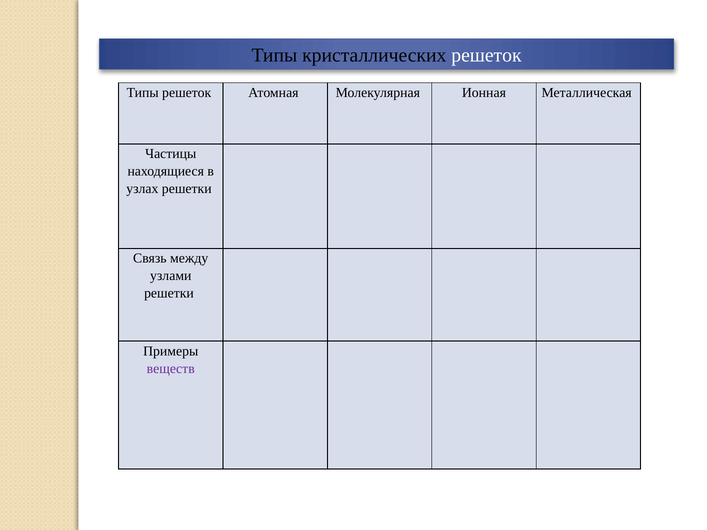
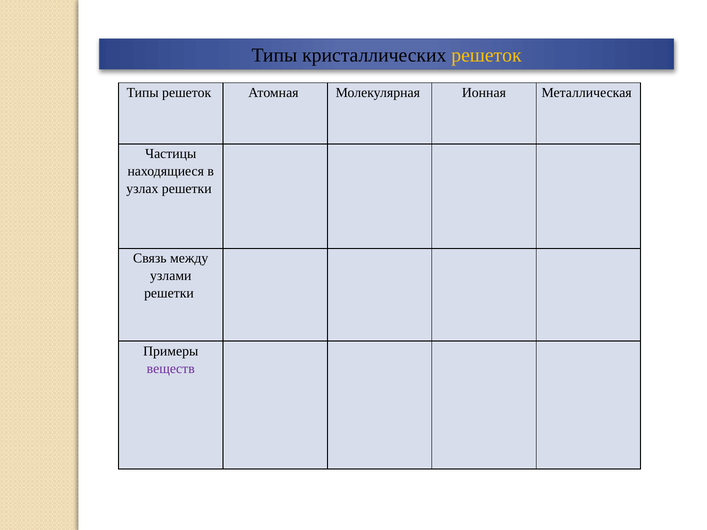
решеток colour: white -> yellow (486, 55)
